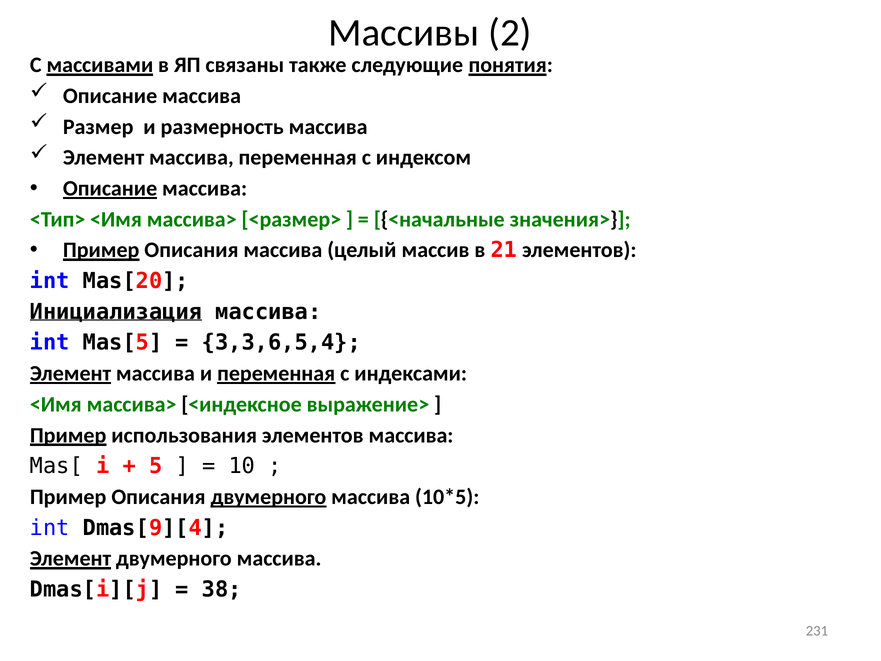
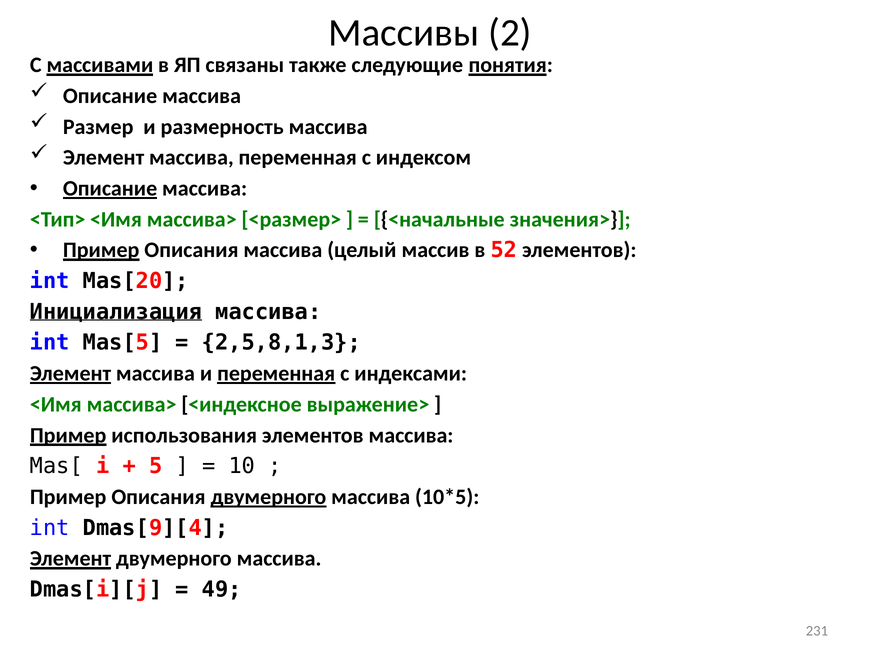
21: 21 -> 52 (504, 250)
3,3,6,5,4: 3,3,6,5,4 -> 2,5,8,1,3 (281, 343)
38: 38 -> 49 (222, 589)
